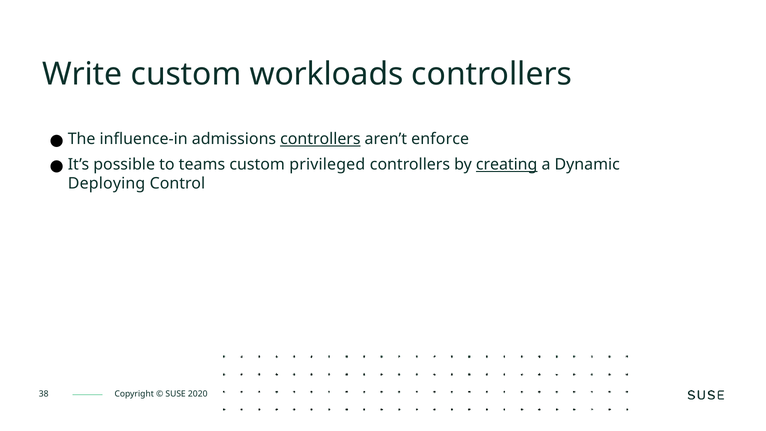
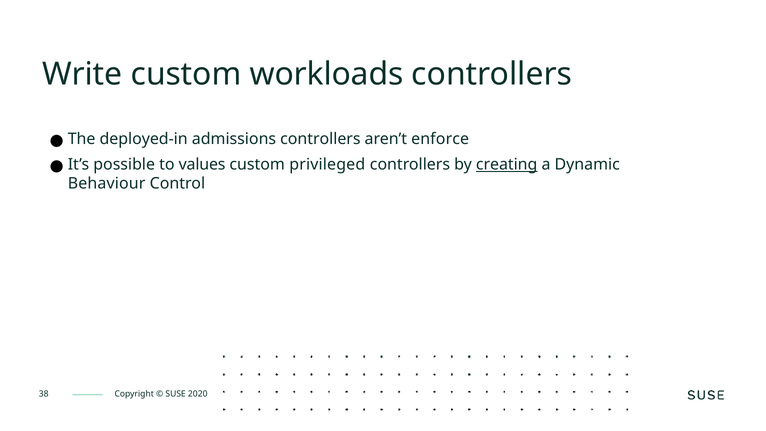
influence-in: influence-in -> deployed-in (144, 139)
controllers underline: present -> none (320, 139)
teams: teams -> values (202, 165)
Deploying: Deploying -> Behaviour (107, 184)
